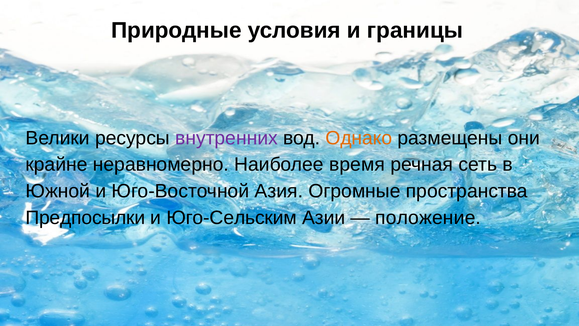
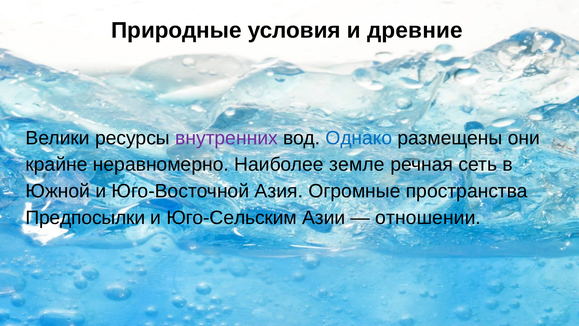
границы: границы -> древние (415, 30)
Однако colour: orange -> blue (359, 138)
время: время -> земле (357, 164)
положение: положение -> отношении (428, 218)
